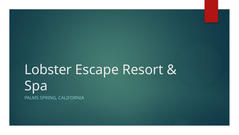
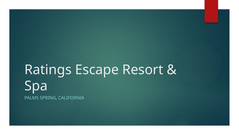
Lobster: Lobster -> Ratings (48, 69)
